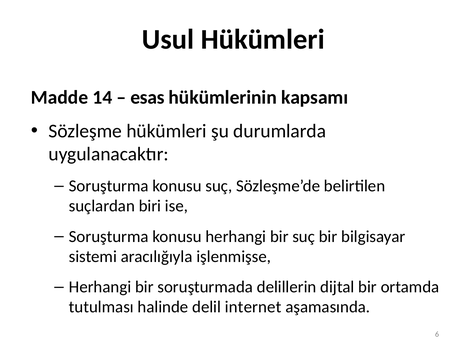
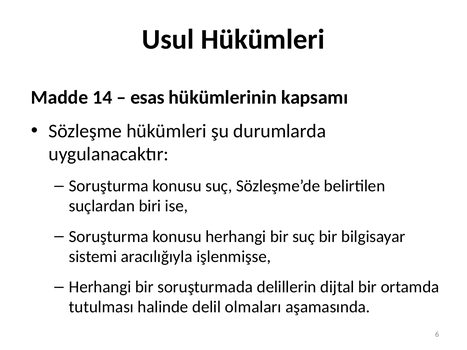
internet: internet -> olmaları (253, 307)
